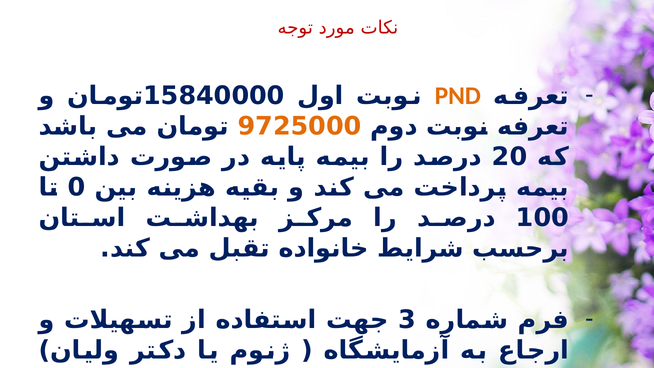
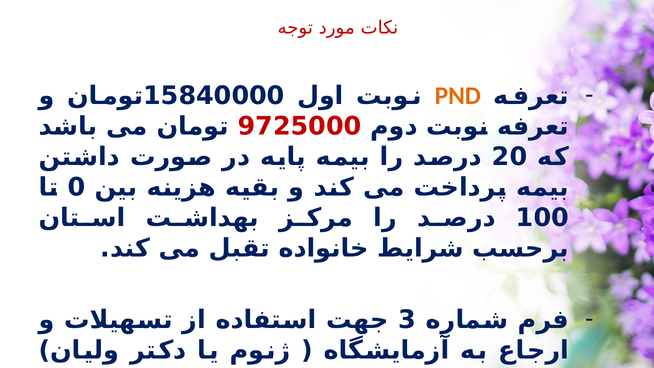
9725000 colour: orange -> red (300, 126)
